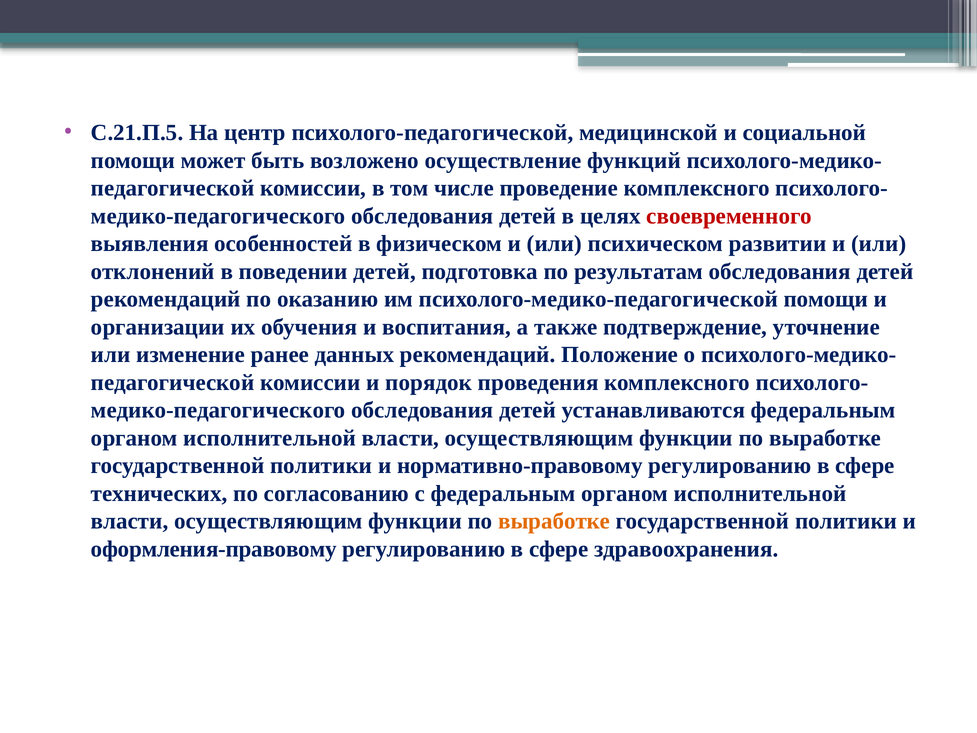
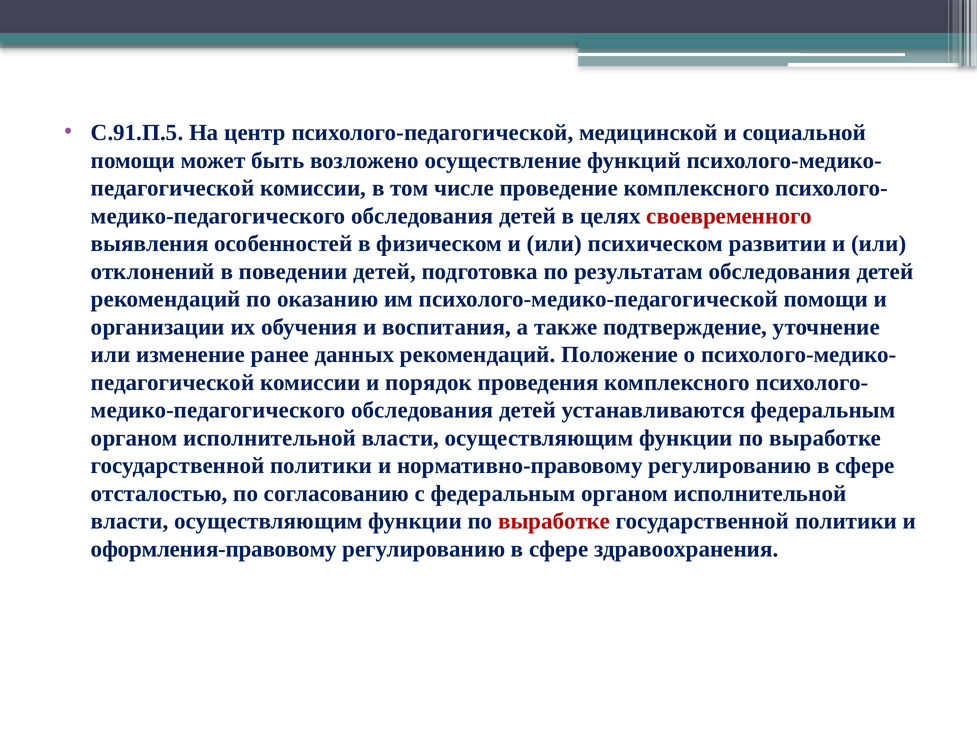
С.21.П.5: С.21.П.5 -> С.91.П.5 (137, 133)
технических: технических -> отсталостью (159, 493)
выработке colour: orange -> red (554, 521)
